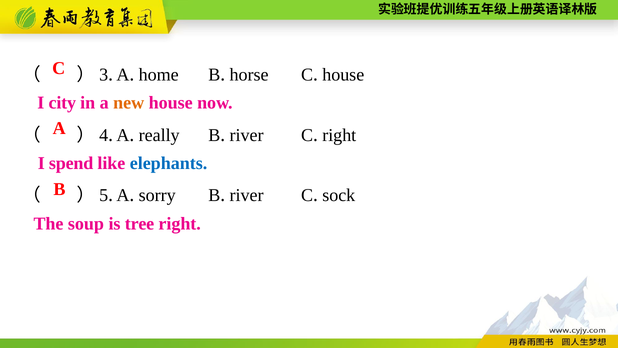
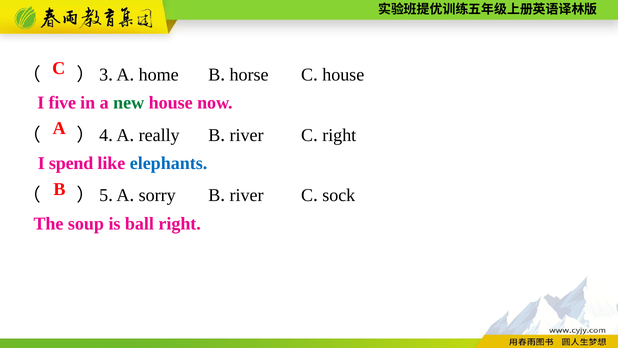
city: city -> five (62, 103)
new colour: orange -> green (129, 103)
tree: tree -> ball (139, 224)
